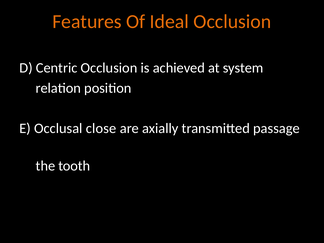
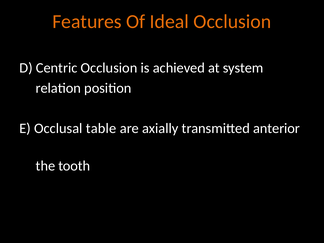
close: close -> table (101, 128)
passage: passage -> anterior (277, 128)
